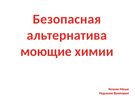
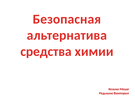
моющие: моющие -> средства (46, 52)
